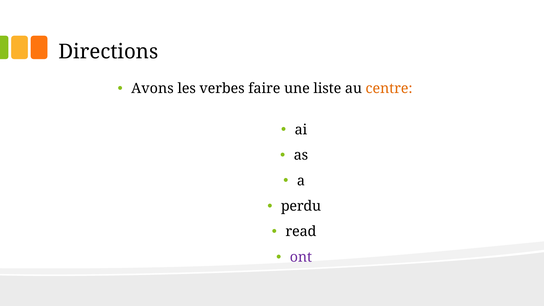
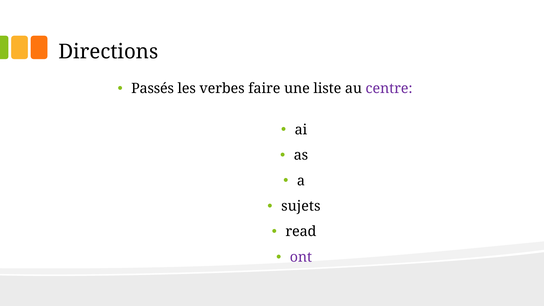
Avons: Avons -> Passés (153, 88)
centre colour: orange -> purple (389, 88)
perdu: perdu -> sujets (301, 206)
